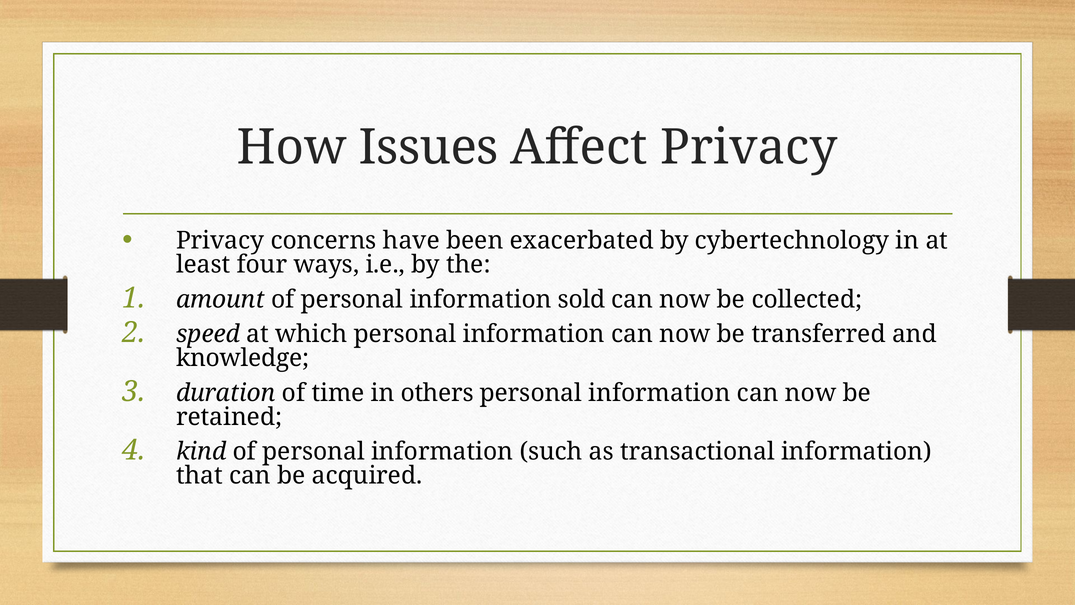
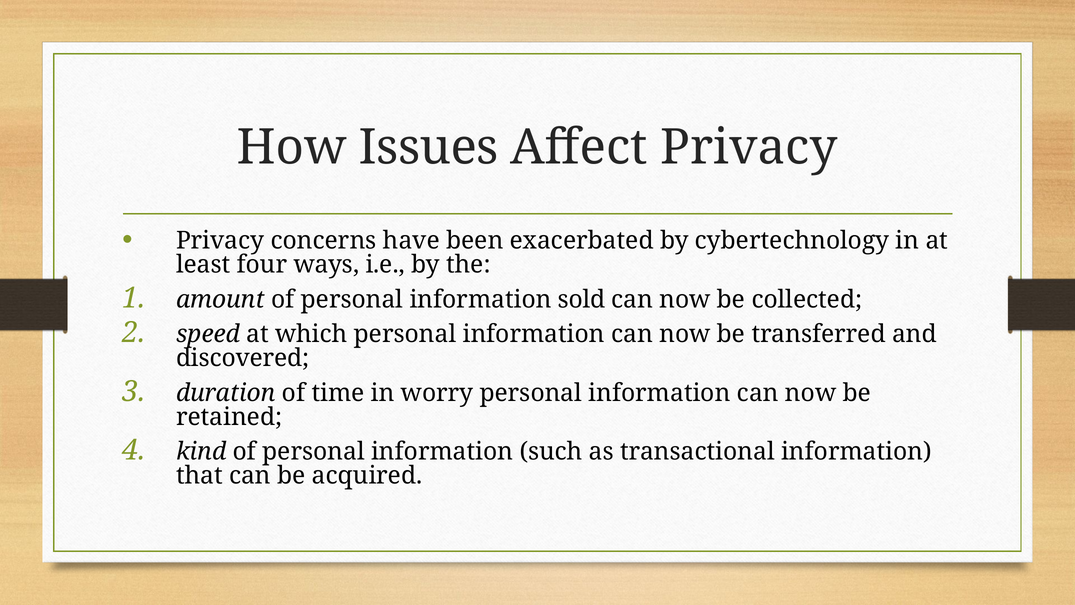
knowledge: knowledge -> discovered (243, 358)
others: others -> worry (437, 393)
